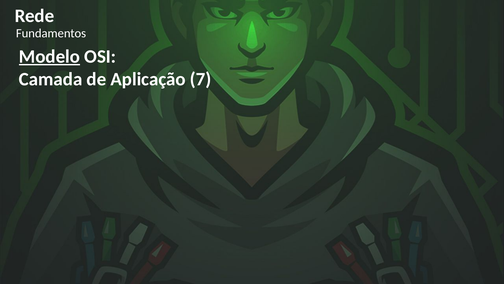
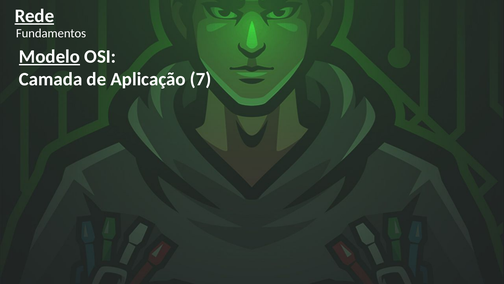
Rede underline: none -> present (34, 16)
